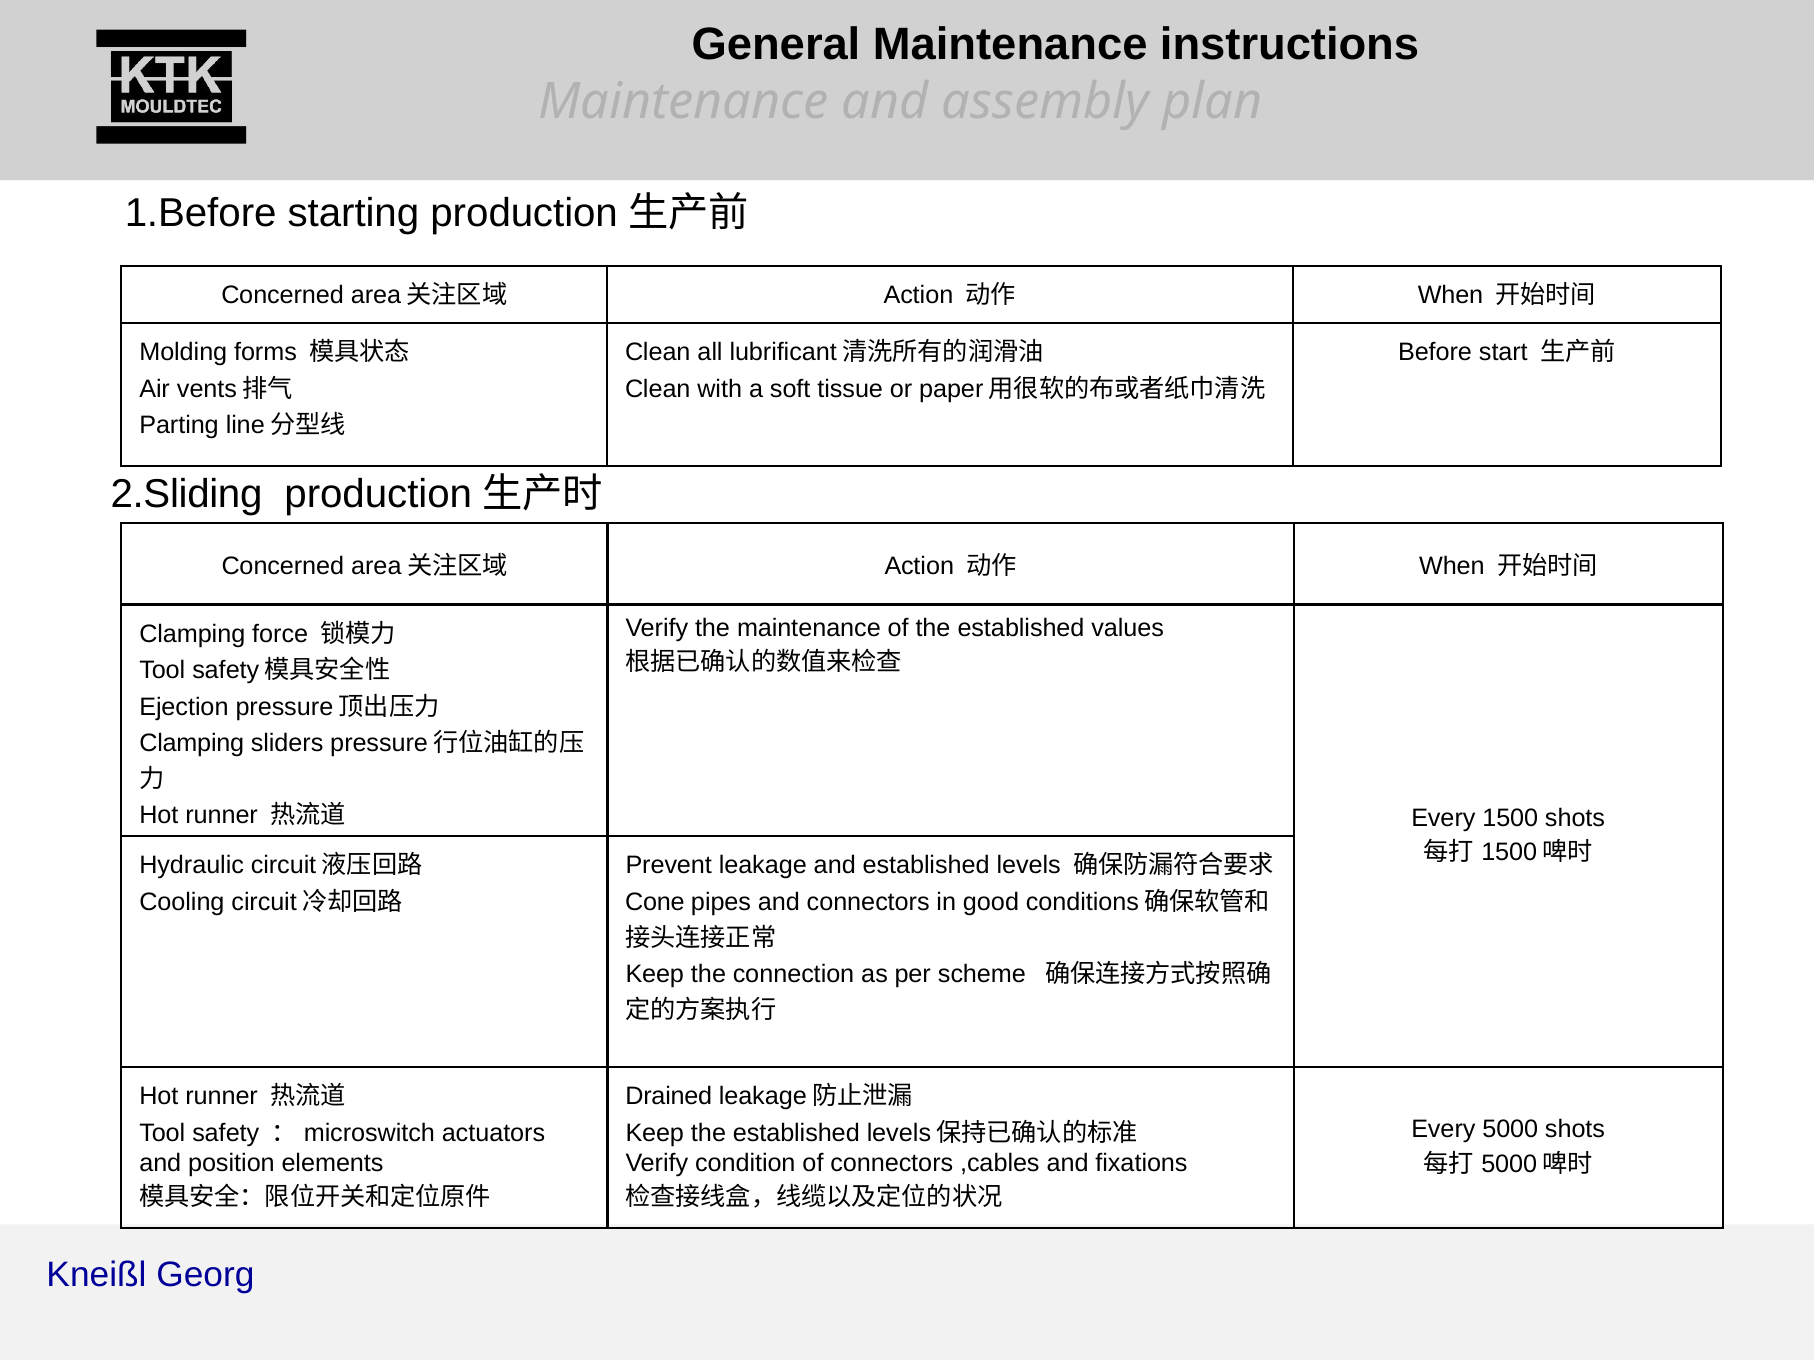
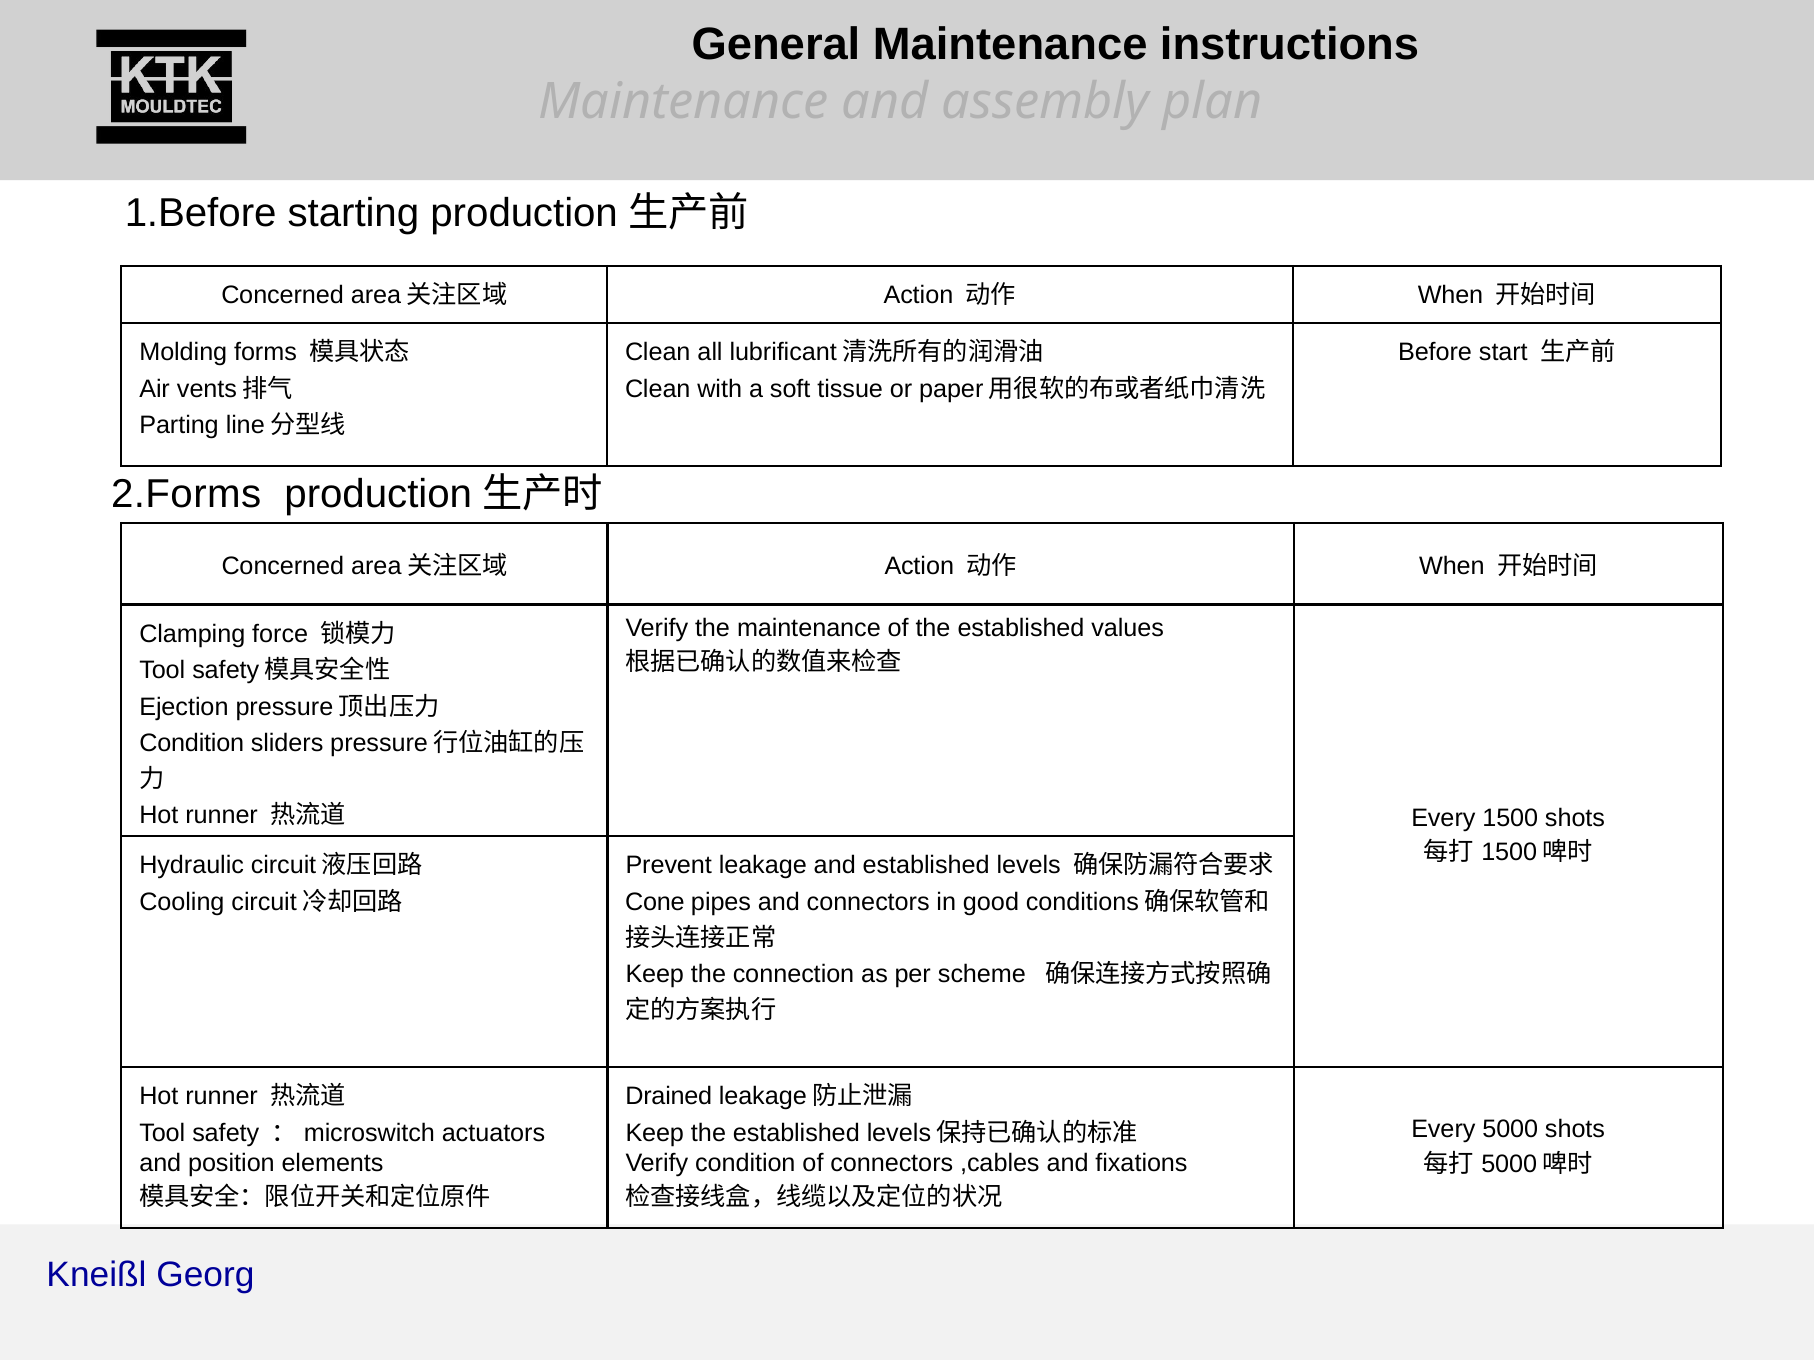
2.Sliding: 2.Sliding -> 2.Forms (186, 495)
Clamping: Clamping -> Condition (192, 743)
